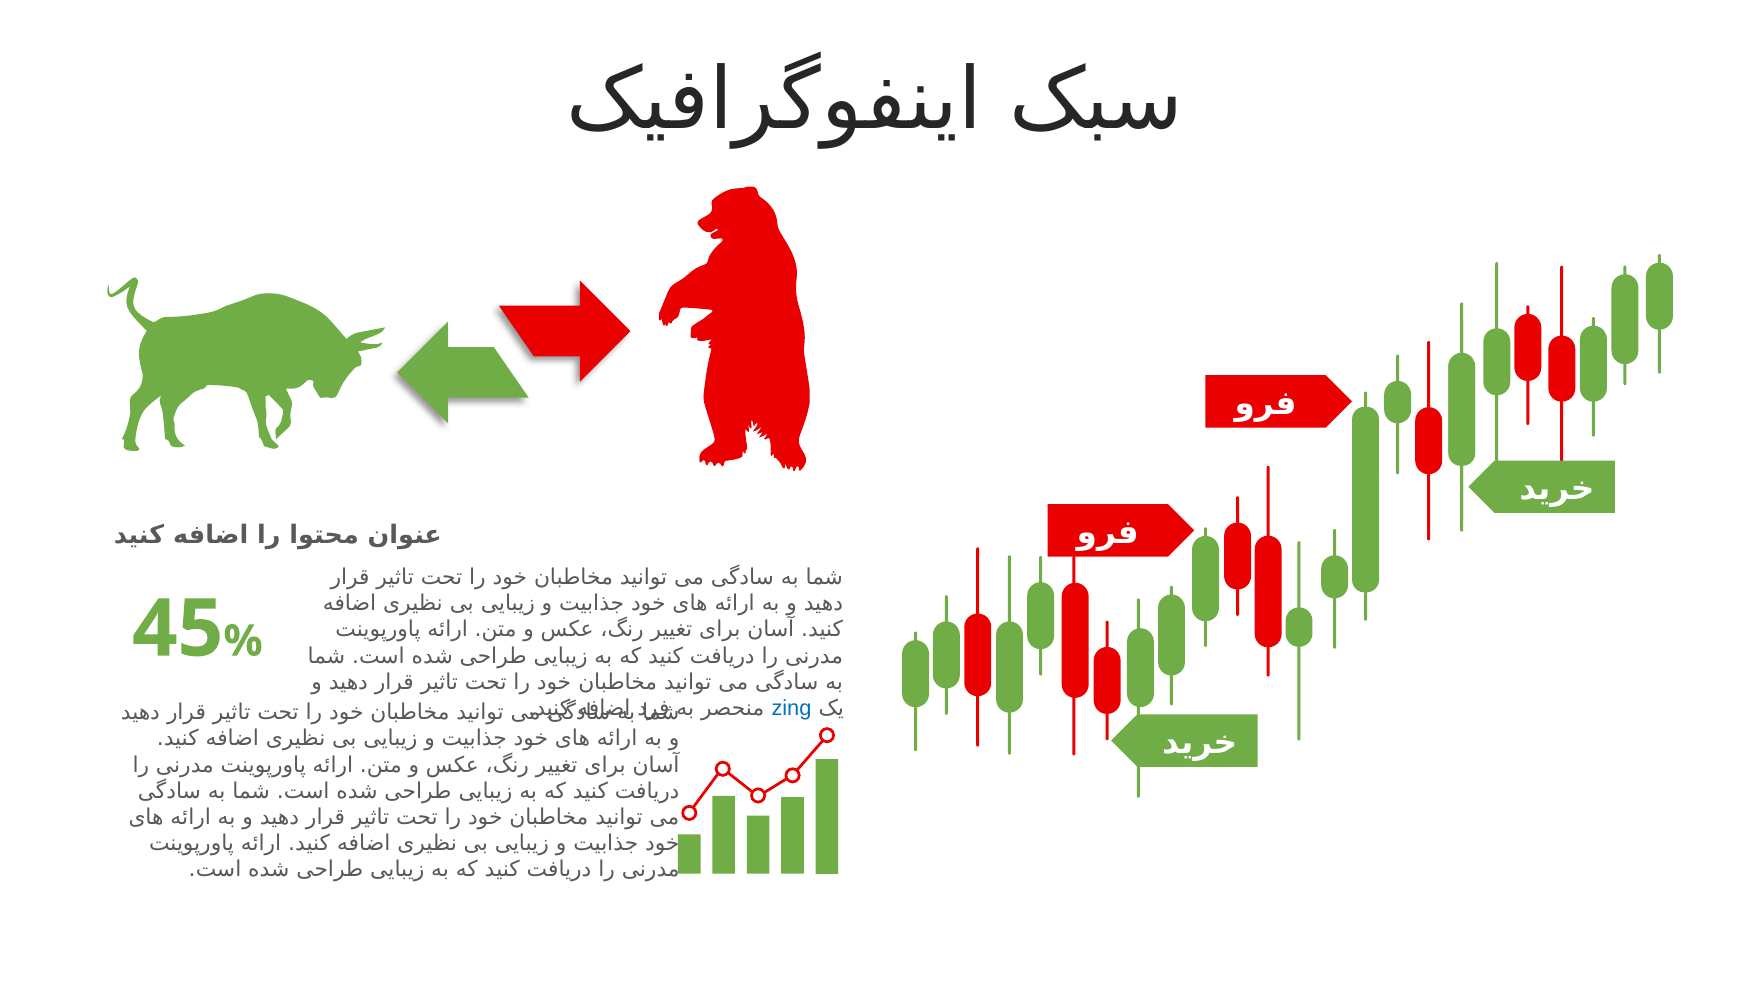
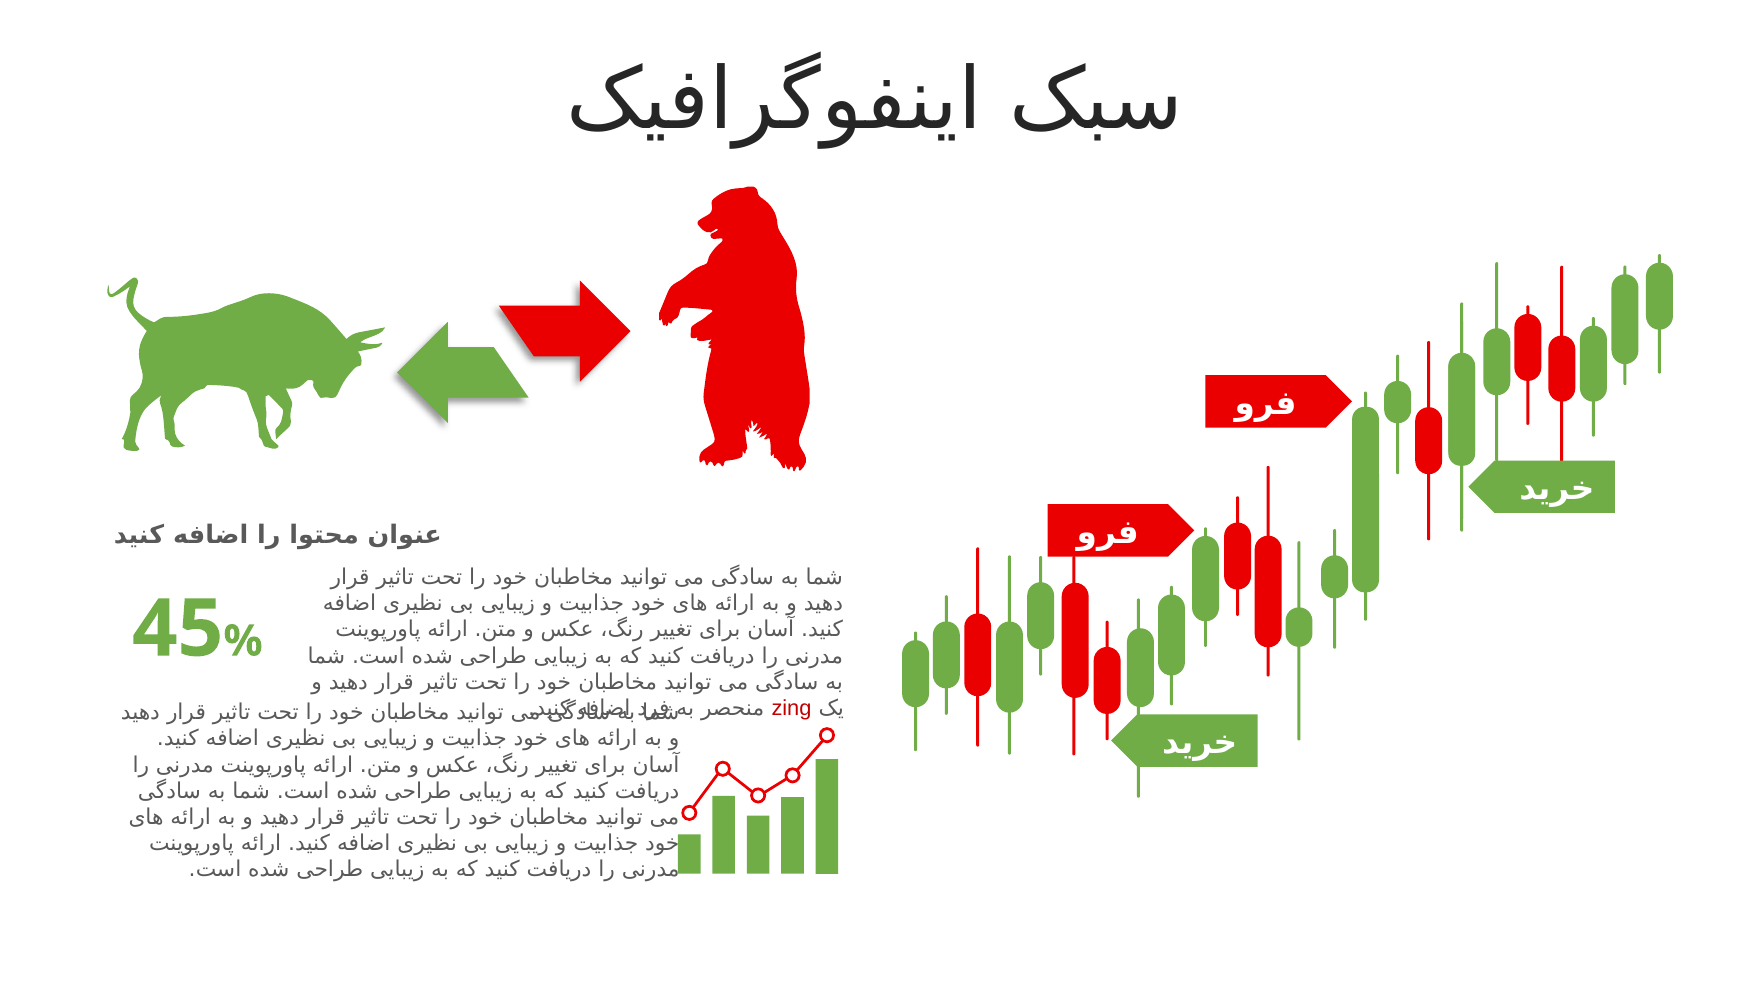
zing colour: blue -> red (791, 708)
